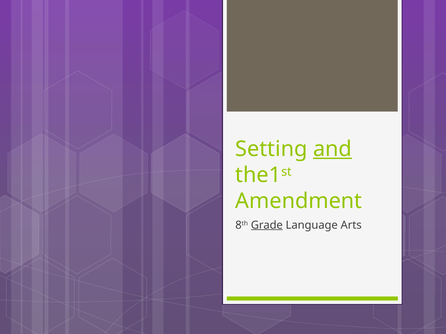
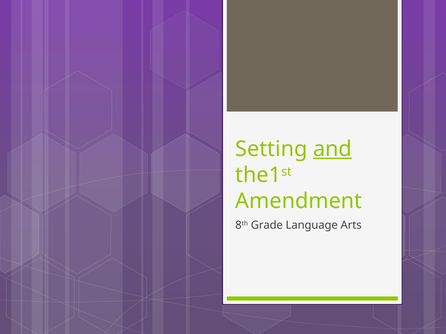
Grade underline: present -> none (267, 225)
